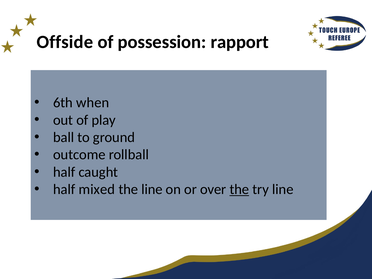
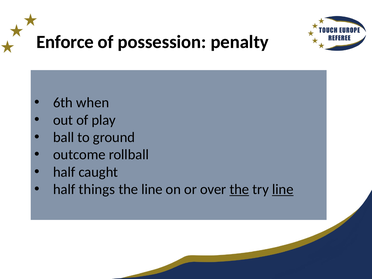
Offside: Offside -> Enforce (65, 42)
rapport: rapport -> penalty (240, 42)
mixed: mixed -> things (97, 189)
line underline: none -> present (283, 189)
